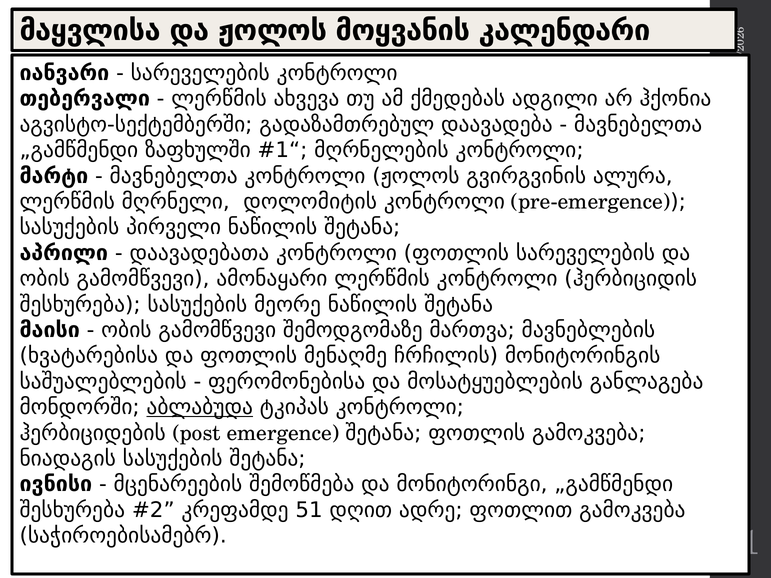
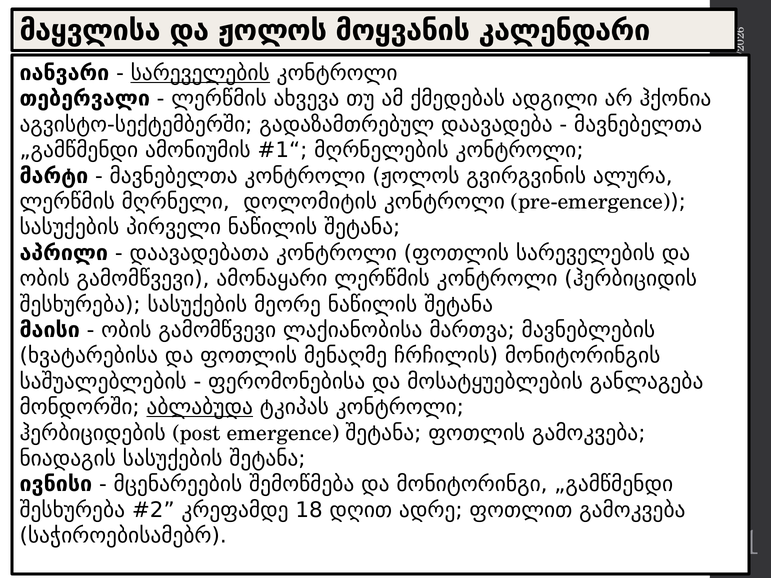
სარეველების underline: none -> present (200, 73)
ზაფხულში: ზაფხულში -> ამონიუმის (198, 150)
შემოდგომაზე: შემოდგომაზე -> ლაქიანობისა (353, 330)
51: 51 -> 18 (309, 510)
